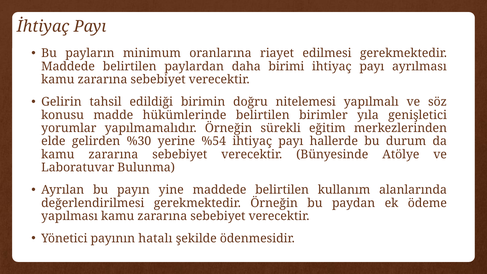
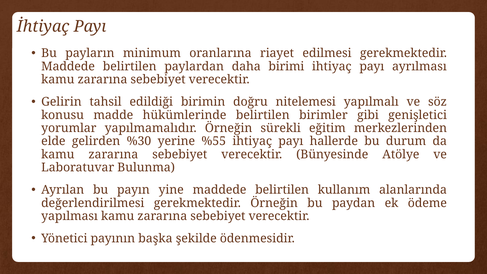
yıla: yıla -> gibi (368, 115)
%54: %54 -> %55 (214, 141)
hatalı: hatalı -> başka (155, 238)
